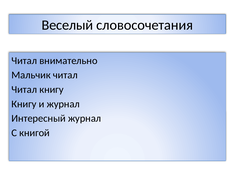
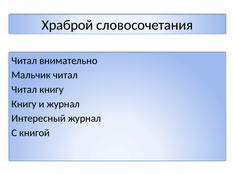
Веселый: Веселый -> Храброй (67, 25)
